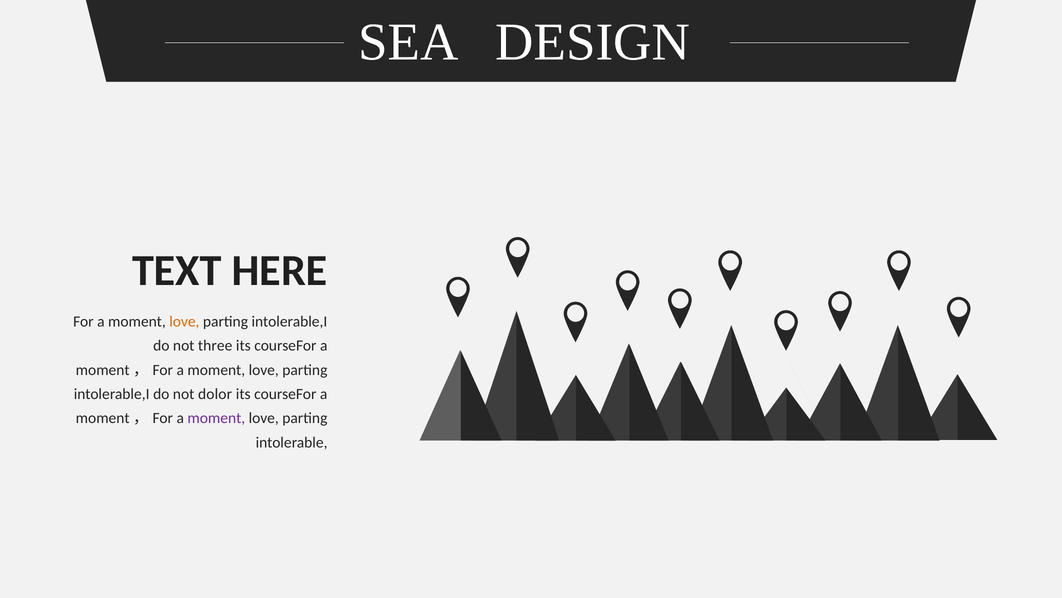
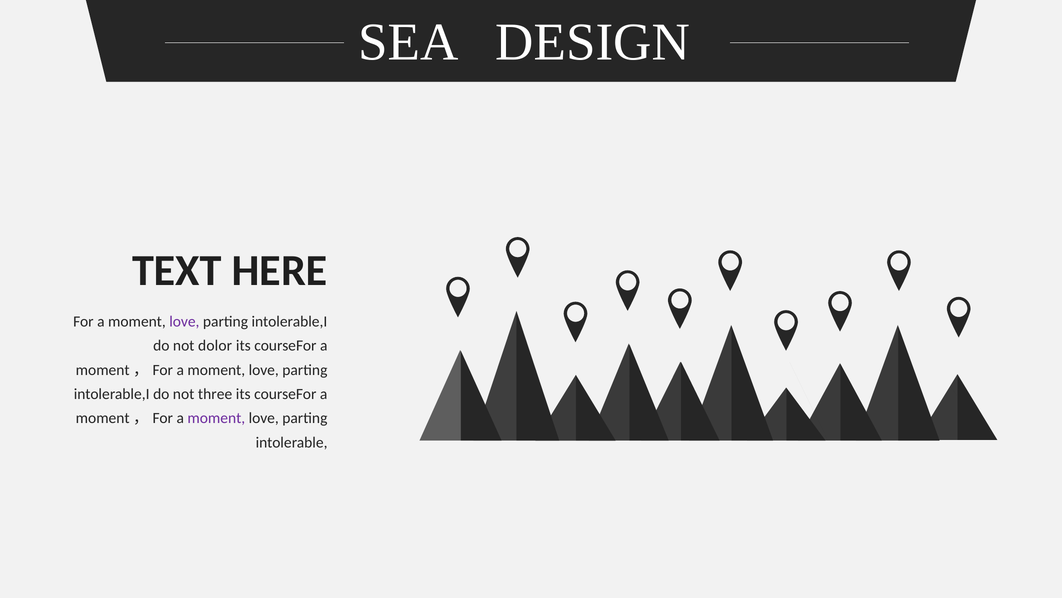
love colour: orange -> purple (184, 321)
three: three -> dolor (215, 345)
dolor: dolor -> three (215, 394)
